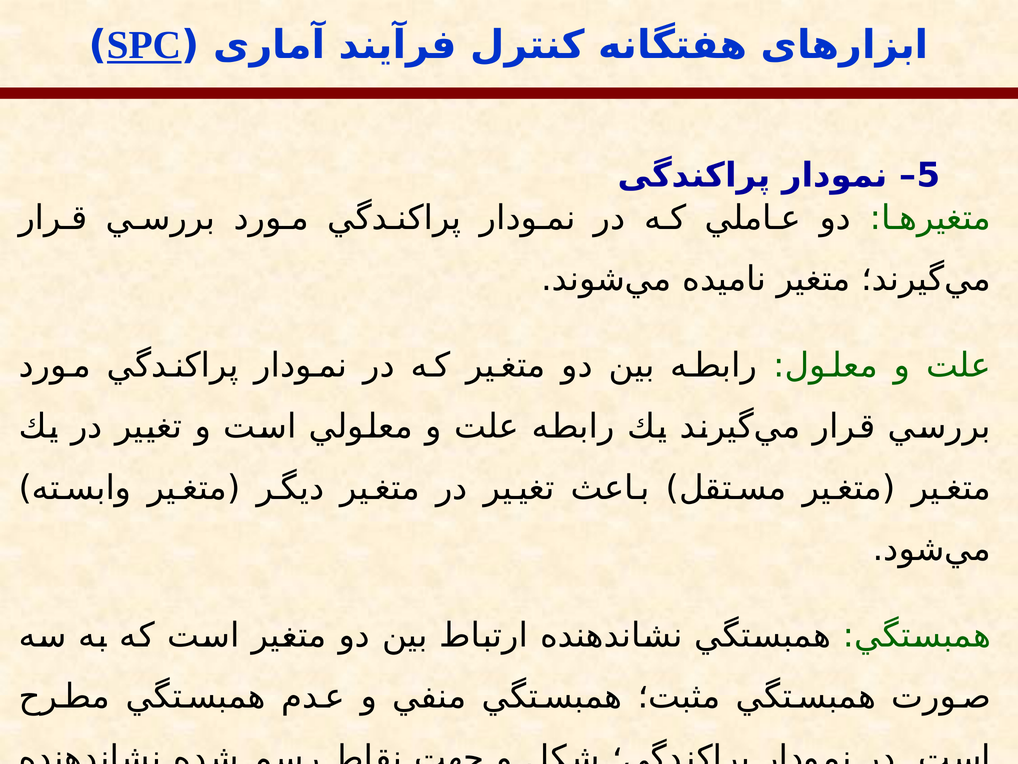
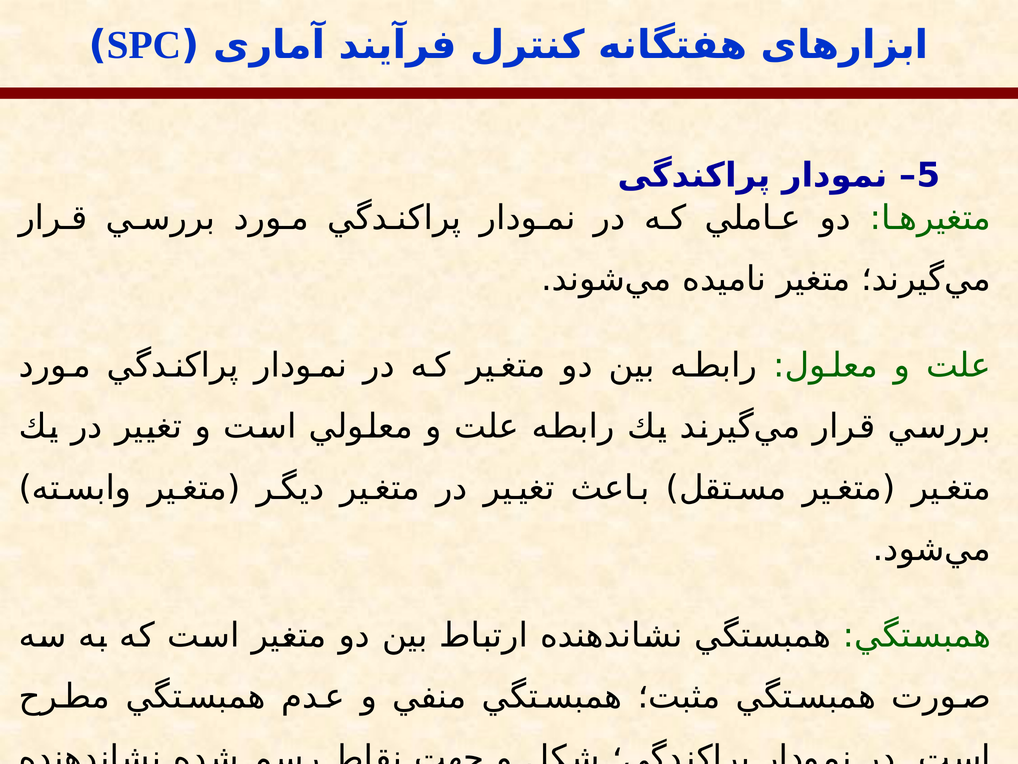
SPC underline: present -> none (144, 45)
